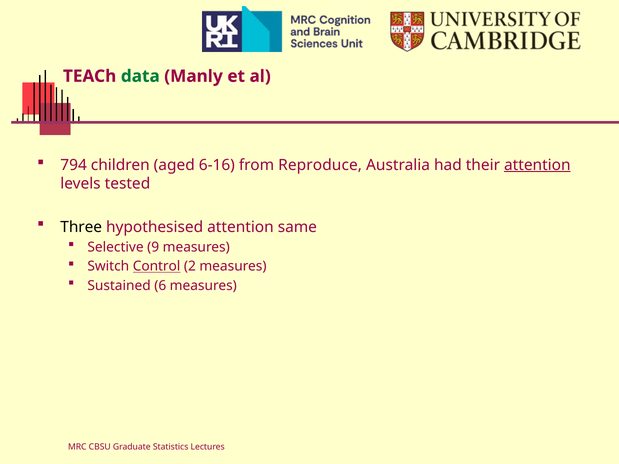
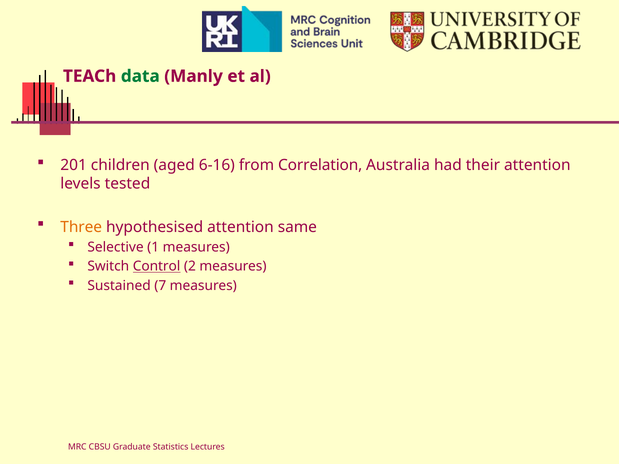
794: 794 -> 201 (74, 165)
Reproduce: Reproduce -> Correlation (320, 165)
attention underline: present -> none (537, 165)
Three colour: black -> orange (81, 227)
9: 9 -> 1 (153, 247)
6: 6 -> 7 (160, 286)
